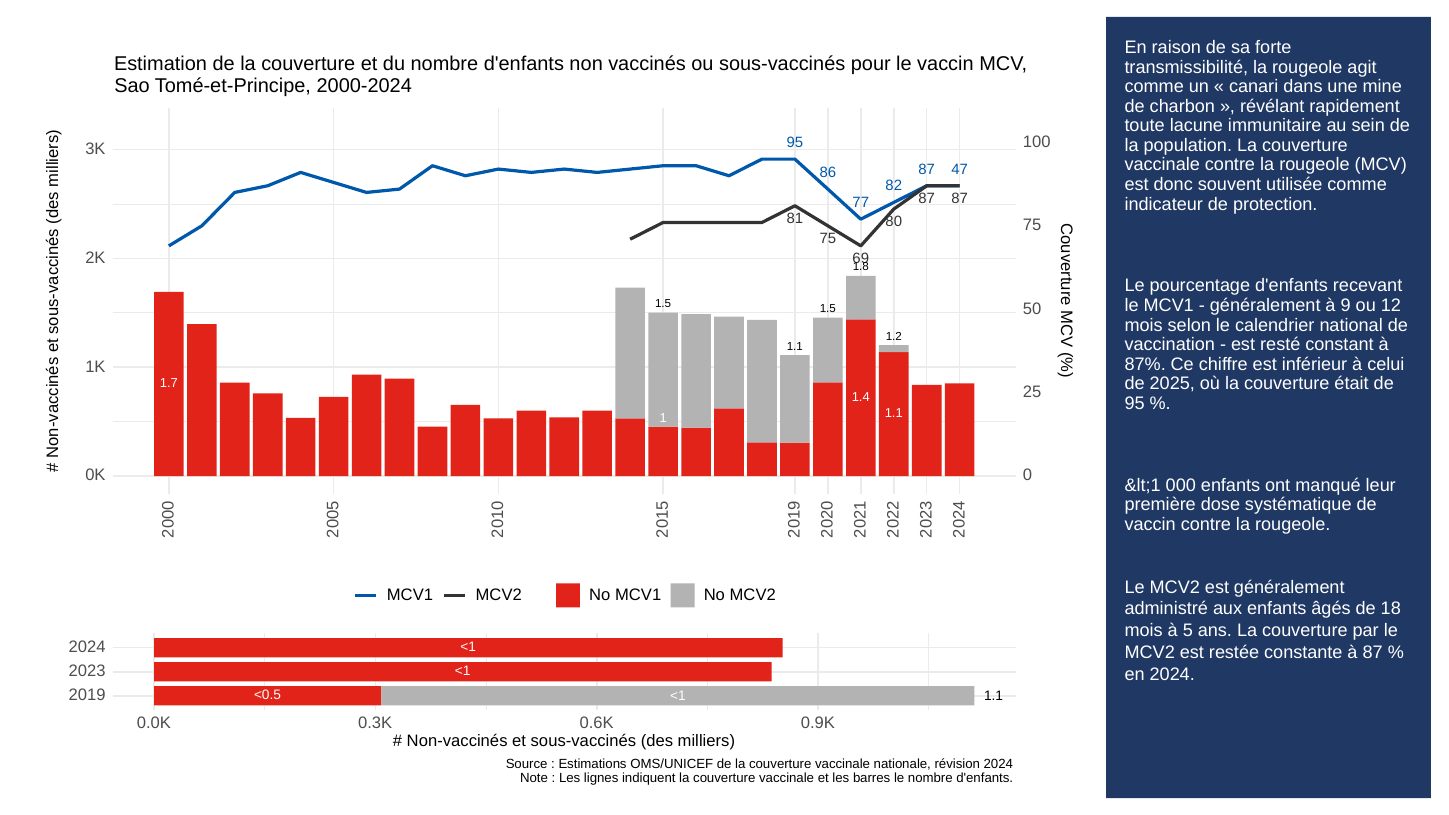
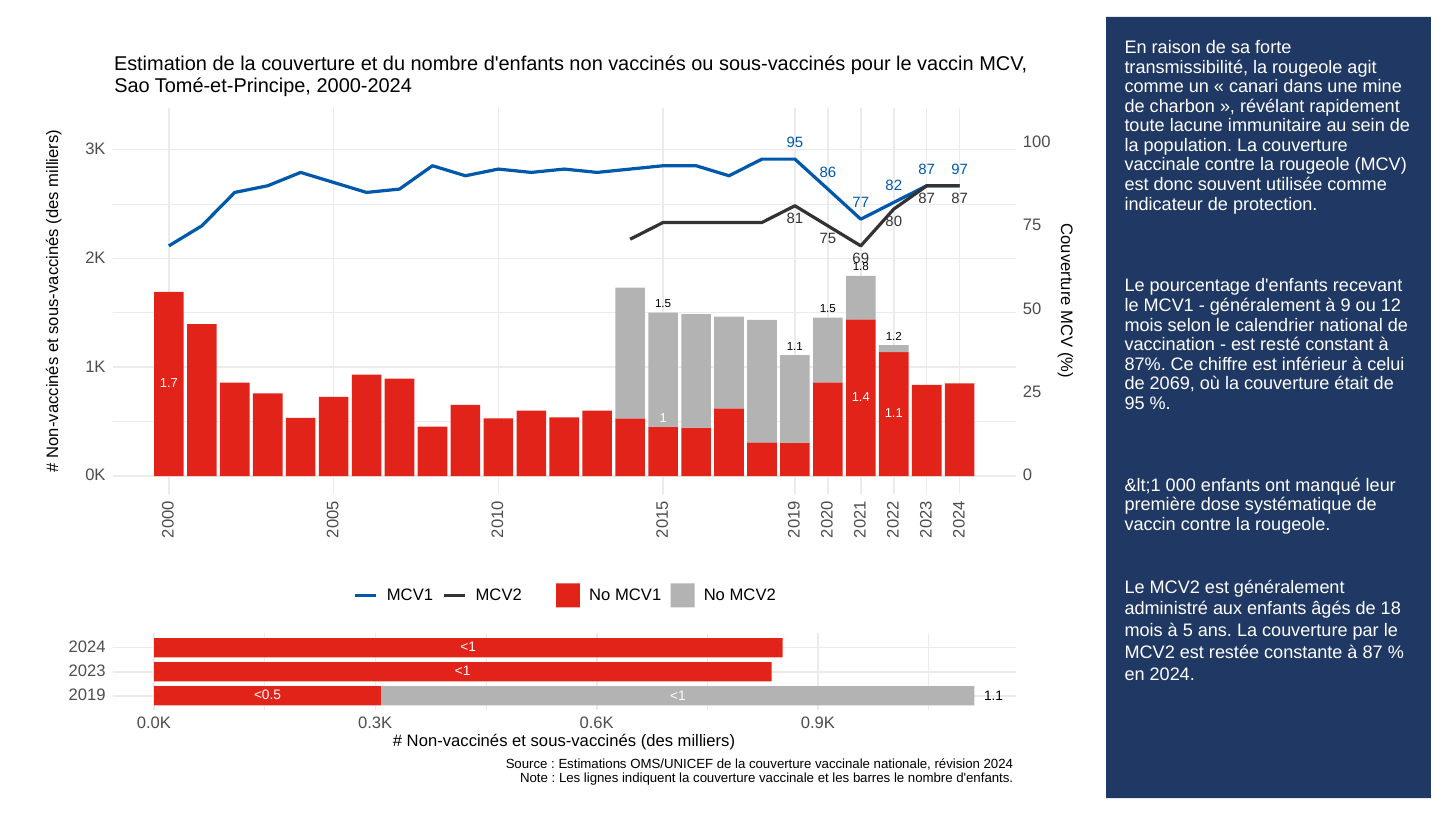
47: 47 -> 97 (960, 169)
2025: 2025 -> 2069 (1172, 384)
